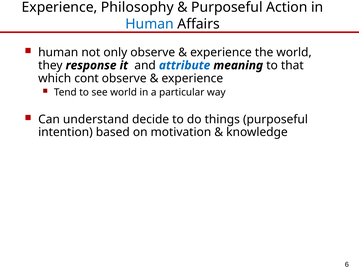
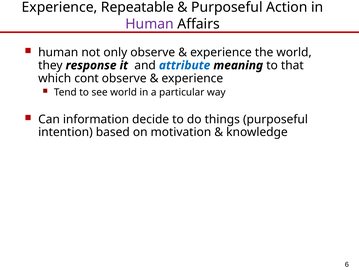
Philosophy: Philosophy -> Repeatable (137, 7)
Human colour: blue -> purple (150, 24)
understand: understand -> information (96, 119)
